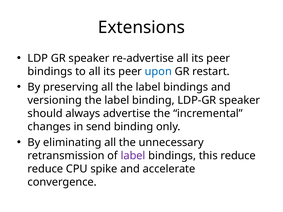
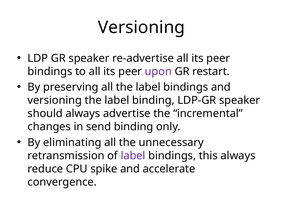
Extensions: Extensions -> Versioning (141, 27)
upon colour: blue -> purple (158, 72)
this reduce: reduce -> always (238, 156)
